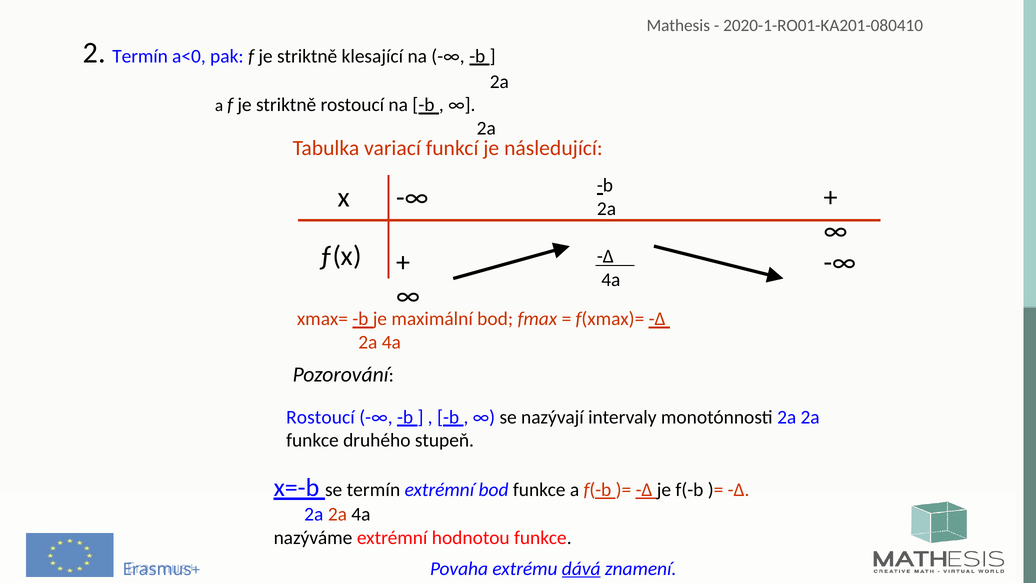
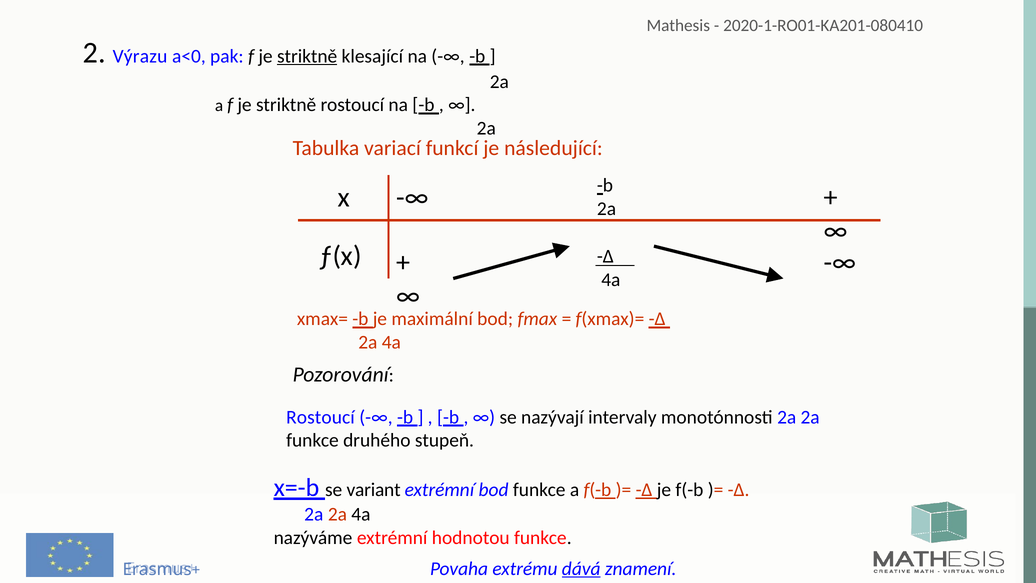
2 Termín: Termín -> Výrazu (140, 56)
striktně underline: none -> present (307, 56)
se termín: termín -> variant (374, 490)
